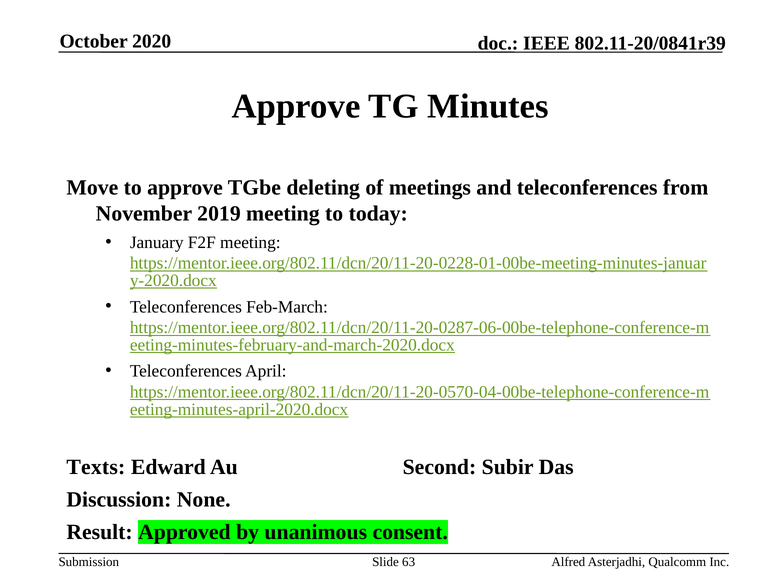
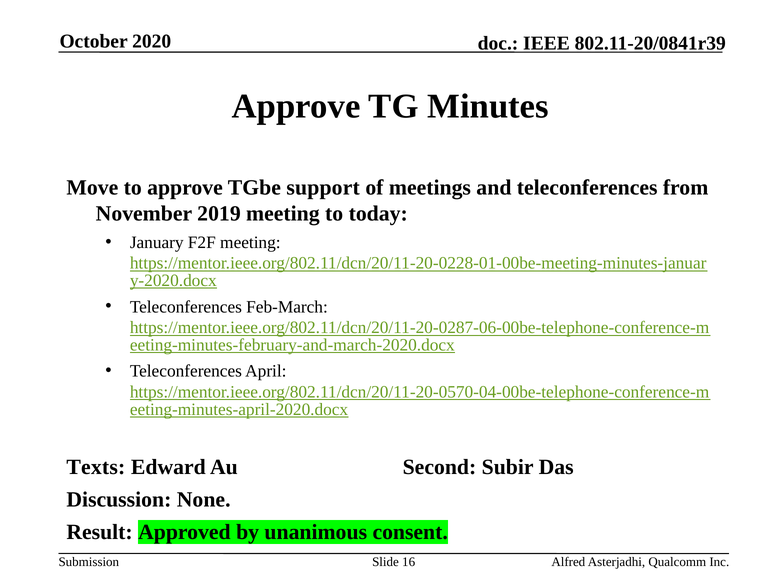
deleting: deleting -> support (323, 188)
63: 63 -> 16 (409, 562)
